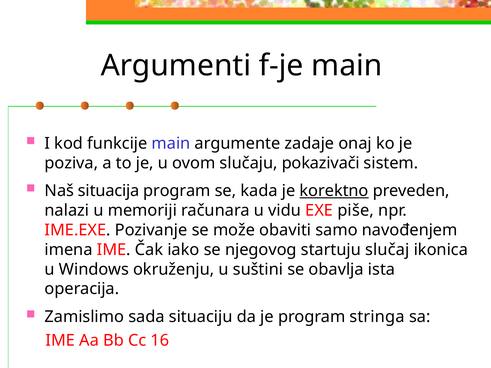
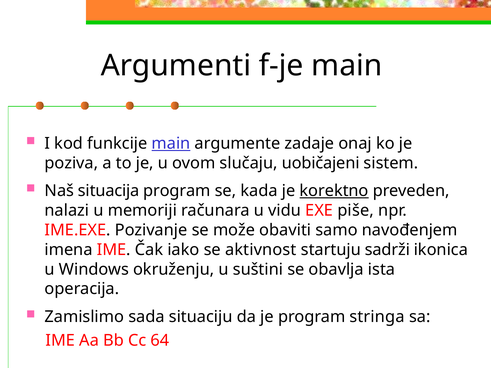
main underline: none -> present (171, 143)
pokazivači: pokazivači -> uobičajeni (321, 163)
njegovog: njegovog -> aktivnost (261, 250)
slučaj: slučaj -> sadrži (387, 250)
16: 16 -> 64 (160, 341)
